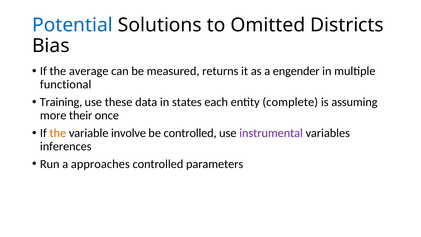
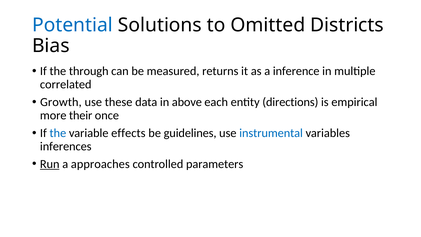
average: average -> through (89, 71)
engender: engender -> inference (296, 71)
functional: functional -> correlated (66, 84)
Training: Training -> Growth (61, 102)
states: states -> above (187, 102)
complete: complete -> directions (290, 102)
assuming: assuming -> empirical (354, 102)
the colour: orange -> blue (58, 133)
involve: involve -> effects (128, 133)
be controlled: controlled -> guidelines (190, 133)
instrumental colour: purple -> blue (271, 133)
Run underline: none -> present (50, 164)
